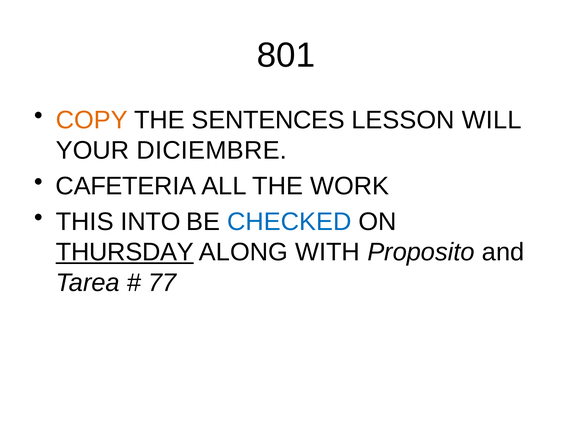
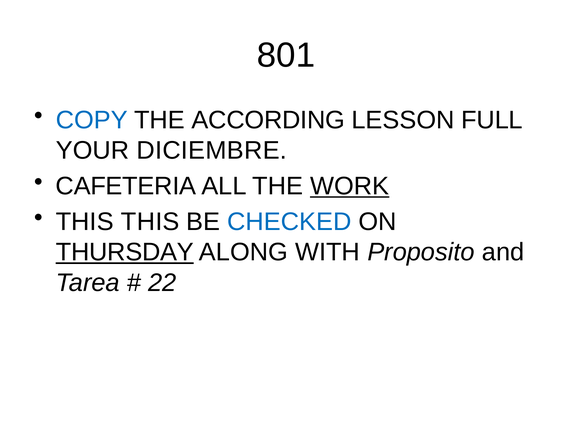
COPY colour: orange -> blue (92, 120)
SENTENCES: SENTENCES -> ACCORDING (268, 120)
WILL: WILL -> FULL (492, 120)
WORK underline: none -> present (350, 186)
THIS INTO: INTO -> THIS (150, 222)
77: 77 -> 22 (162, 283)
